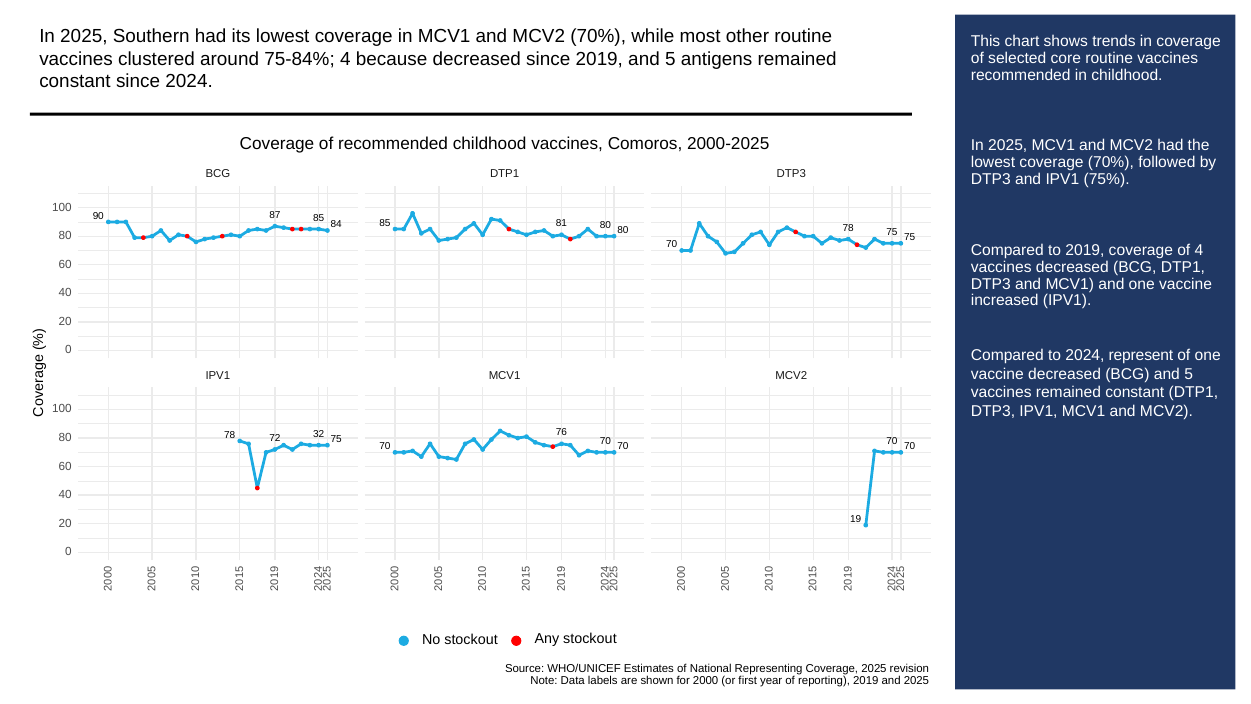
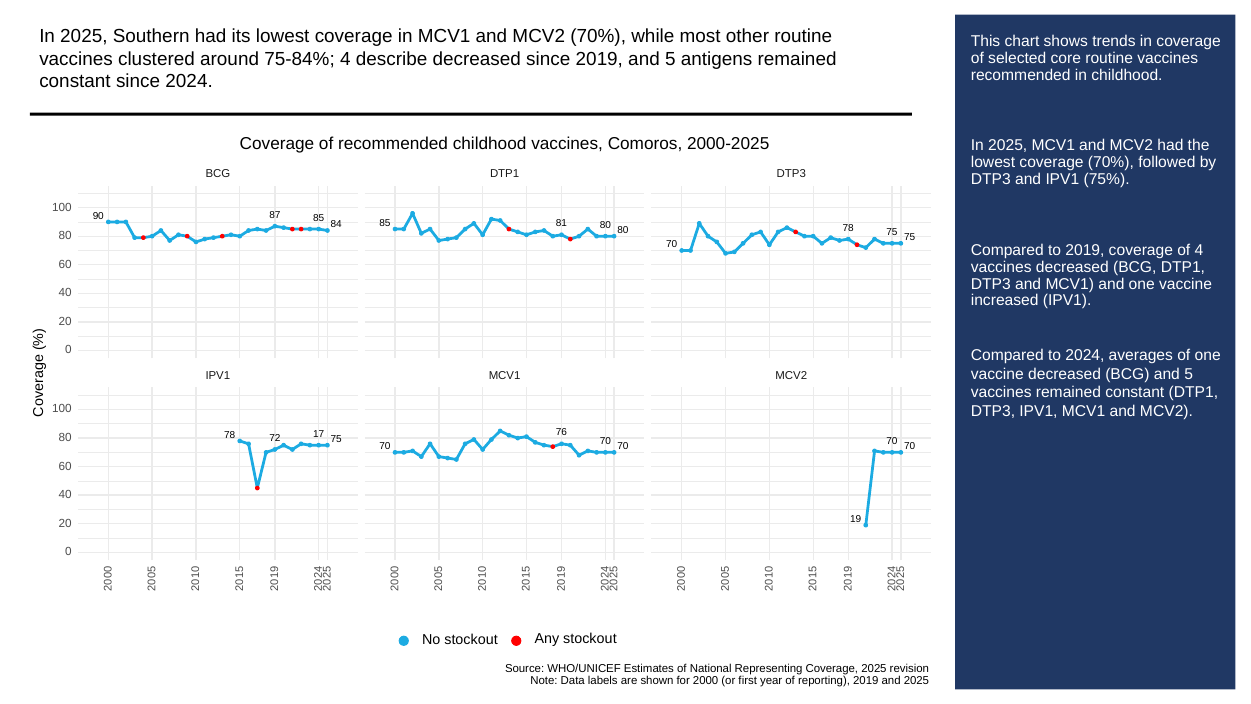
because: because -> describe (392, 59)
represent: represent -> averages (1141, 355)
32: 32 -> 17 (319, 434)
